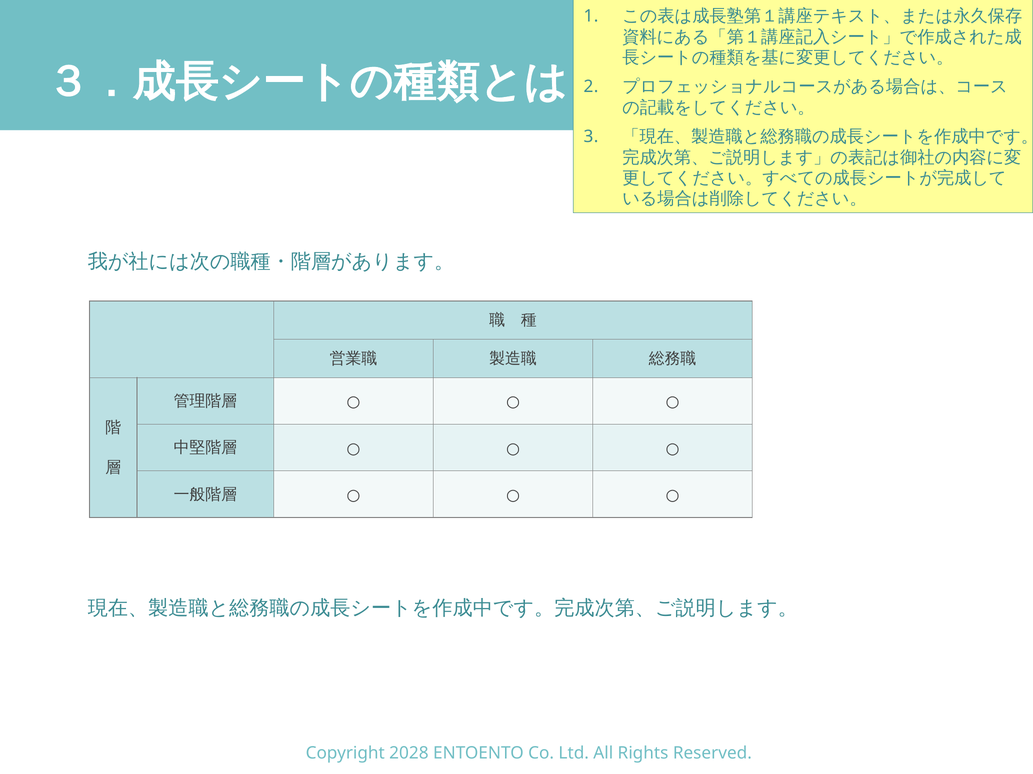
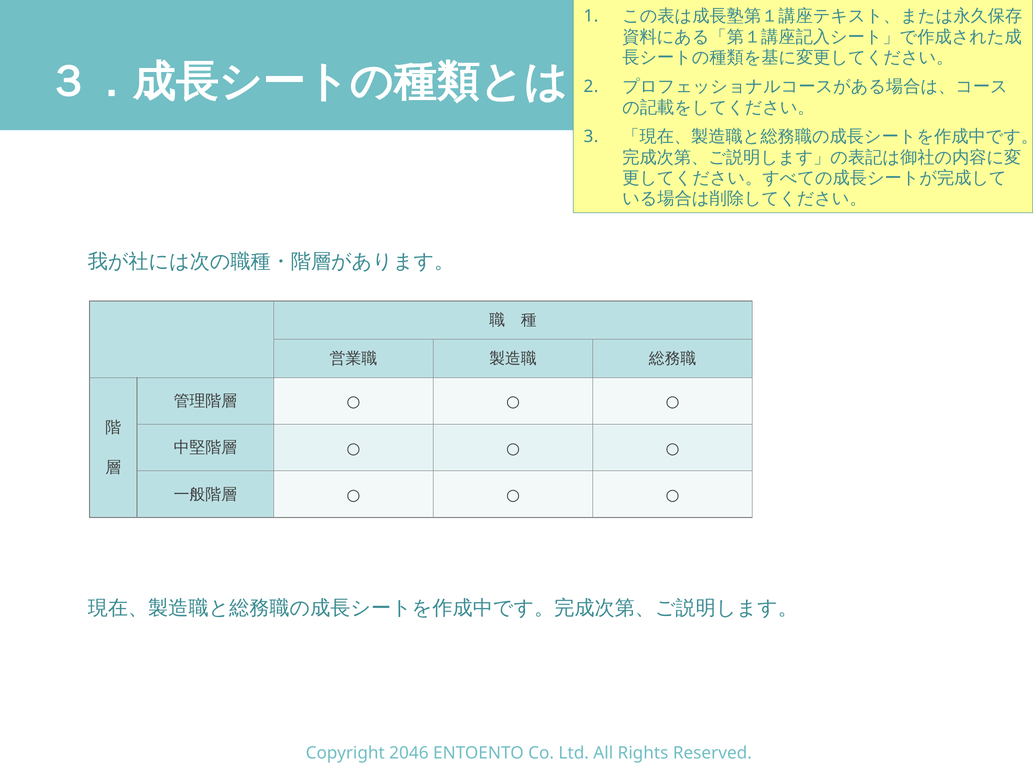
2028: 2028 -> 2046 (409, 754)
